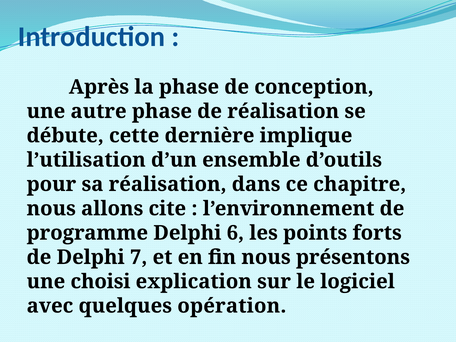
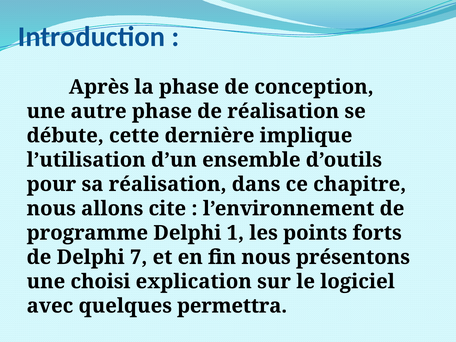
6: 6 -> 1 (235, 233)
opération: opération -> permettra (232, 306)
